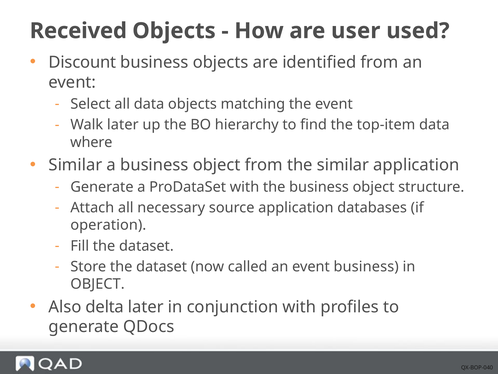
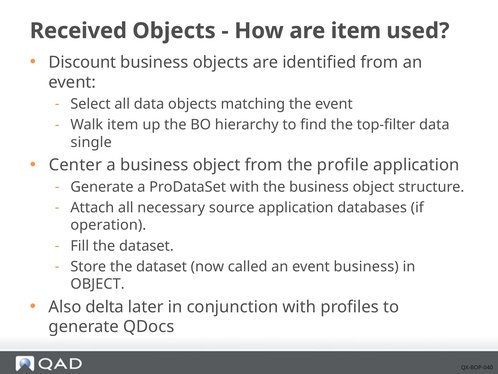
are user: user -> item (356, 31)
Walk later: later -> item (123, 125)
top-item: top-item -> top-filter (386, 125)
where: where -> single (91, 142)
Similar: Similar -> Center (75, 165)
the similar: similar -> profile (343, 165)
